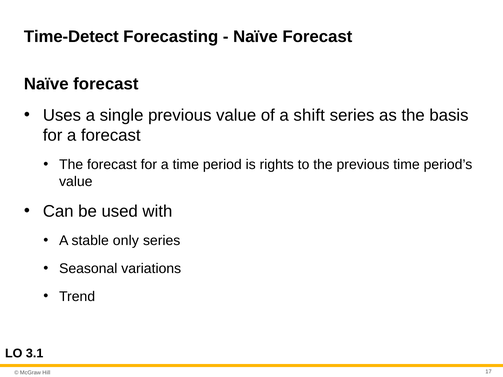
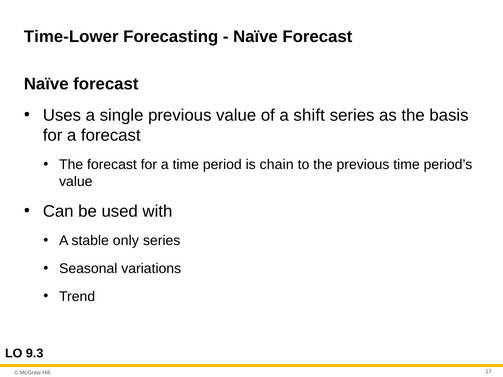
Time-Detect: Time-Detect -> Time-Lower (71, 37)
rights: rights -> chain (277, 165)
3.1: 3.1 -> 9.3 (35, 354)
